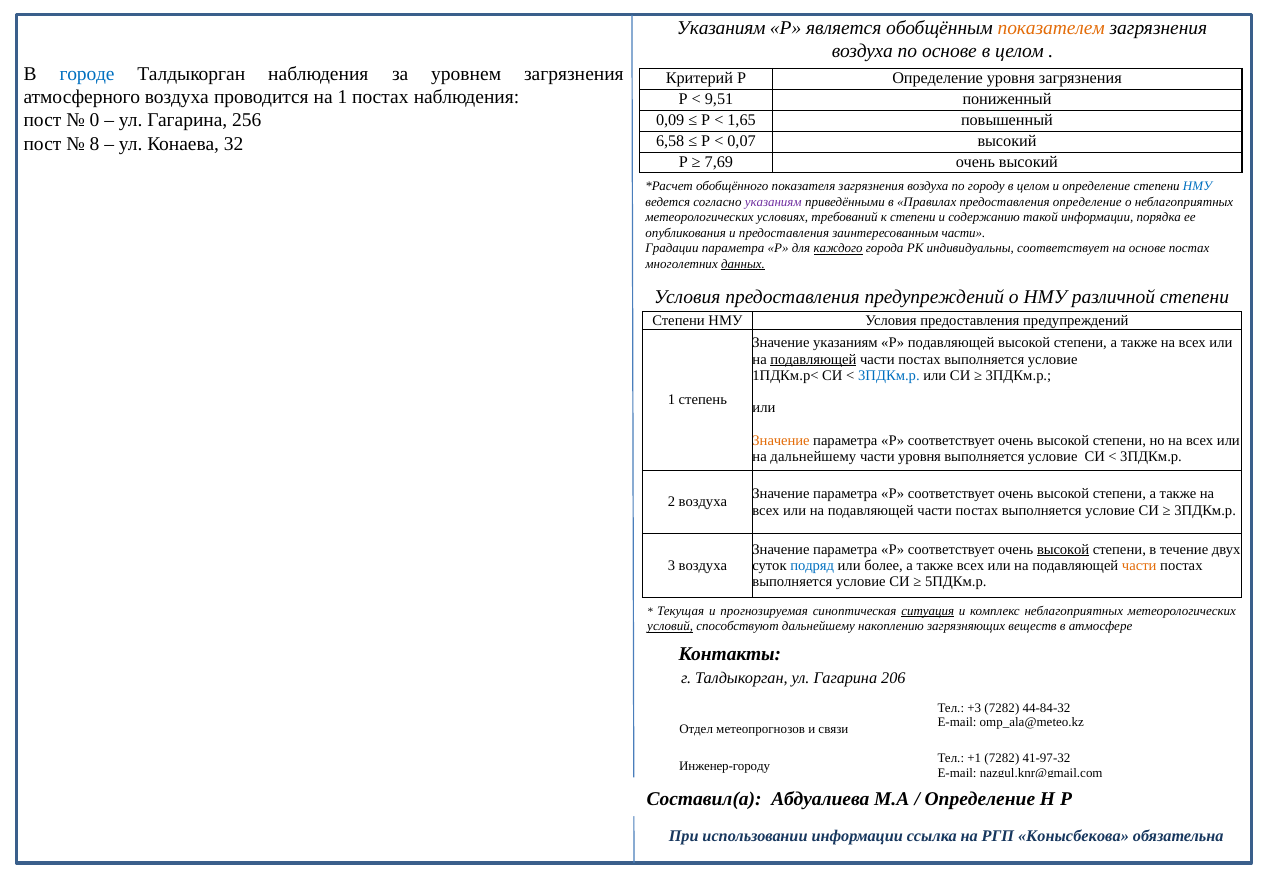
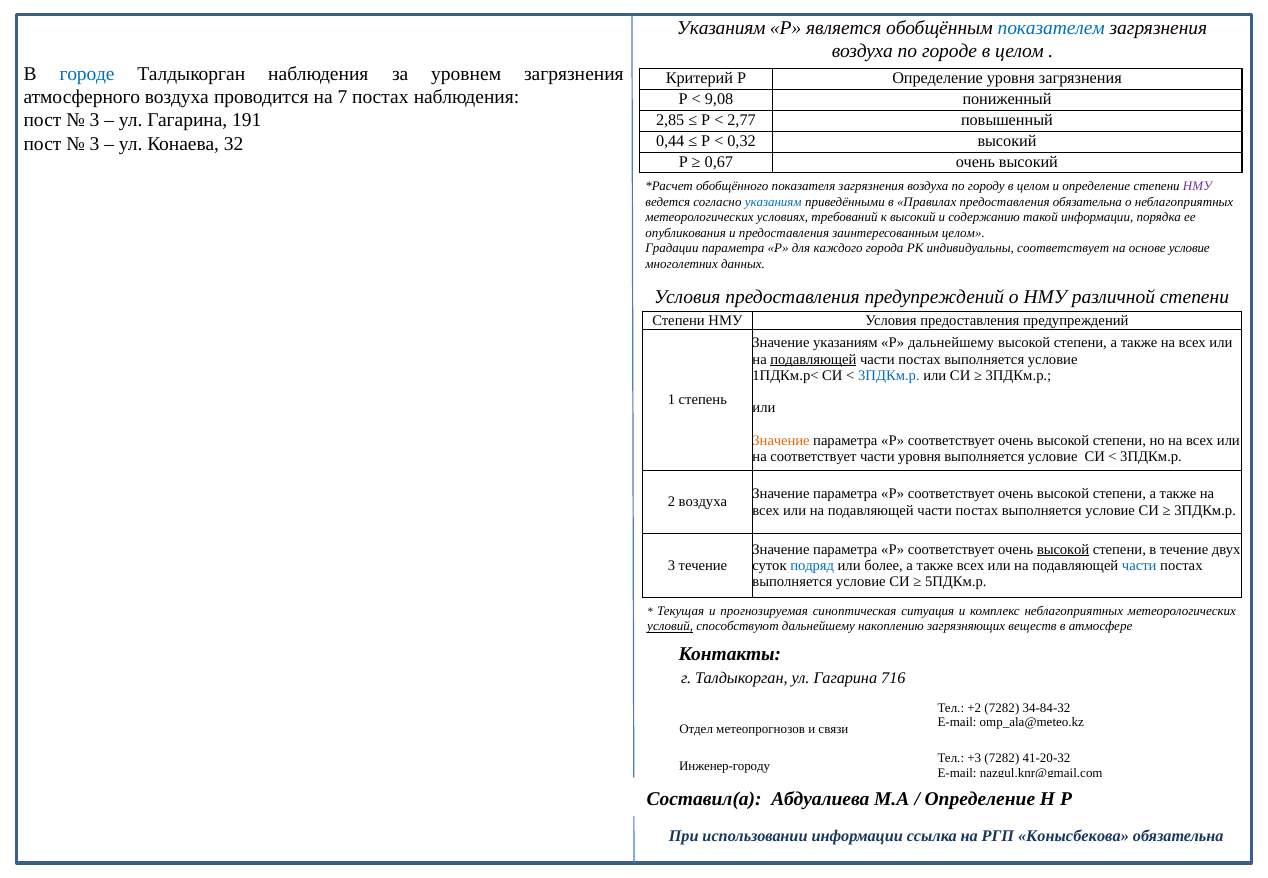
показателем colour: orange -> blue (1051, 28)
по основе: основе -> городе (949, 51)
на 1: 1 -> 7 (342, 97)
9,51: 9,51 -> 9,08 (719, 99)
0: 0 -> 3 (95, 120)
256: 256 -> 191 (247, 120)
0,09: 0,09 -> 2,85 (670, 120)
1,65: 1,65 -> 2,77 (742, 120)
6,58: 6,58 -> 0,44 (670, 141)
0,07: 0,07 -> 0,32 (742, 141)
8: 8 -> 3 (95, 144)
7,69: 7,69 -> 0,67 (719, 162)
НМУ colour: blue -> purple (1198, 186)
указаниям colour: purple -> blue (773, 202)
предоставления определение: определение -> обязательна (1087, 202)
к степени: степени -> высокий (913, 217)
заинтересованным части: части -> целом (963, 233)
каждого underline: present -> none (838, 248)
основе постах: постах -> условие (1189, 248)
данных underline: present -> none (743, 264)
Р подавляющей: подавляющей -> дальнейшему (951, 343)
на дальнейшему: дальнейшему -> соответствует (813, 457)
3 воздуха: воздуха -> течение (703, 565)
части colour: orange -> blue (1139, 565)
ситуация underline: present -> none (928, 611)
206: 206 -> 716 (893, 678)
+3: +3 -> +2 (974, 708)
44-84-32: 44-84-32 -> 34-84-32 (1046, 708)
+1: +1 -> +3 (974, 758)
41-97-32: 41-97-32 -> 41-20-32 (1046, 758)
